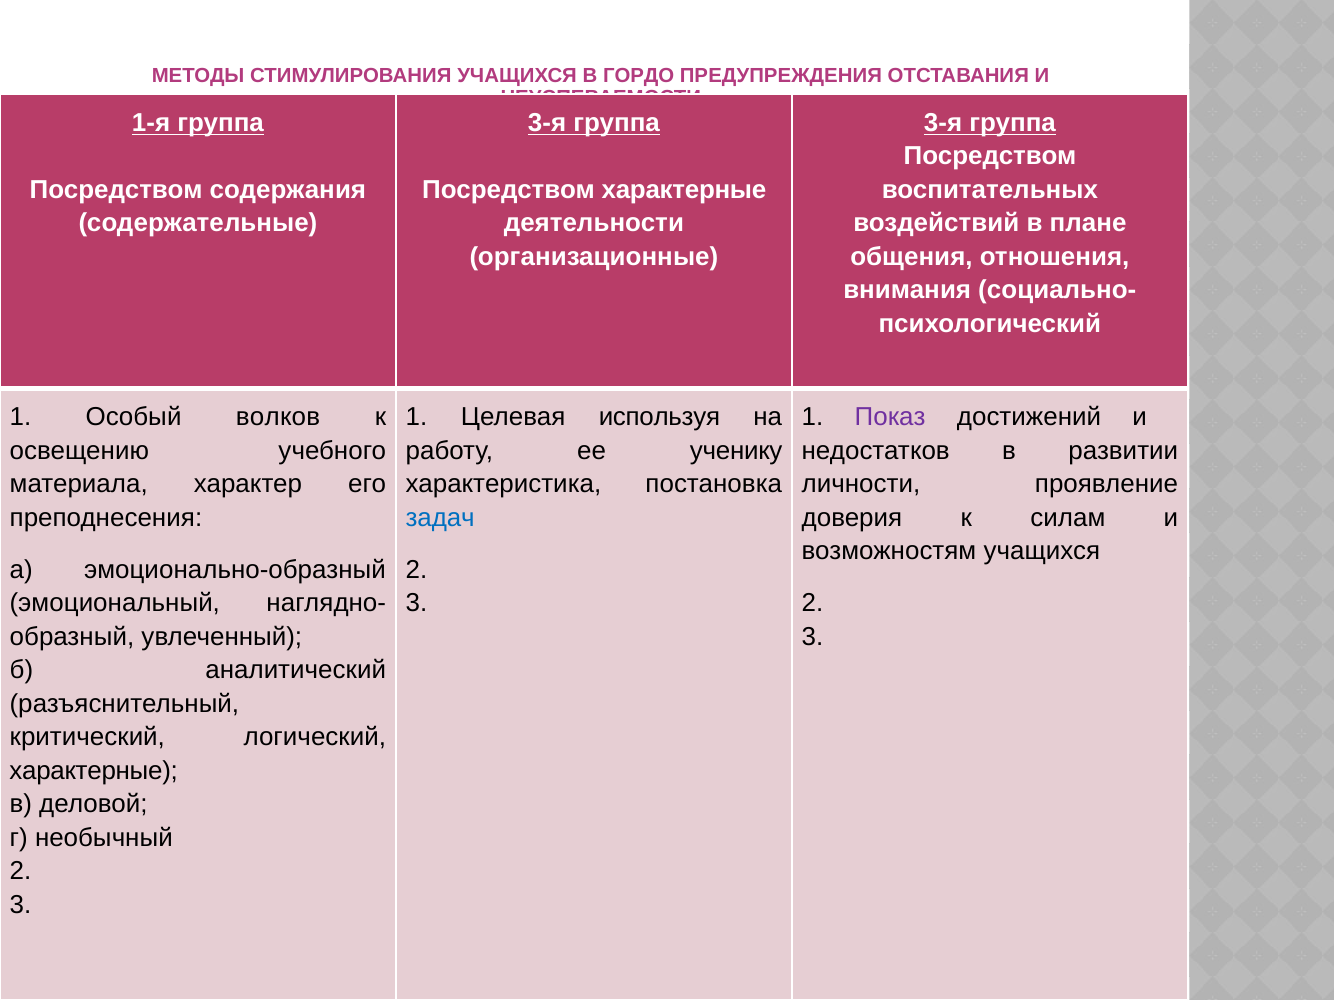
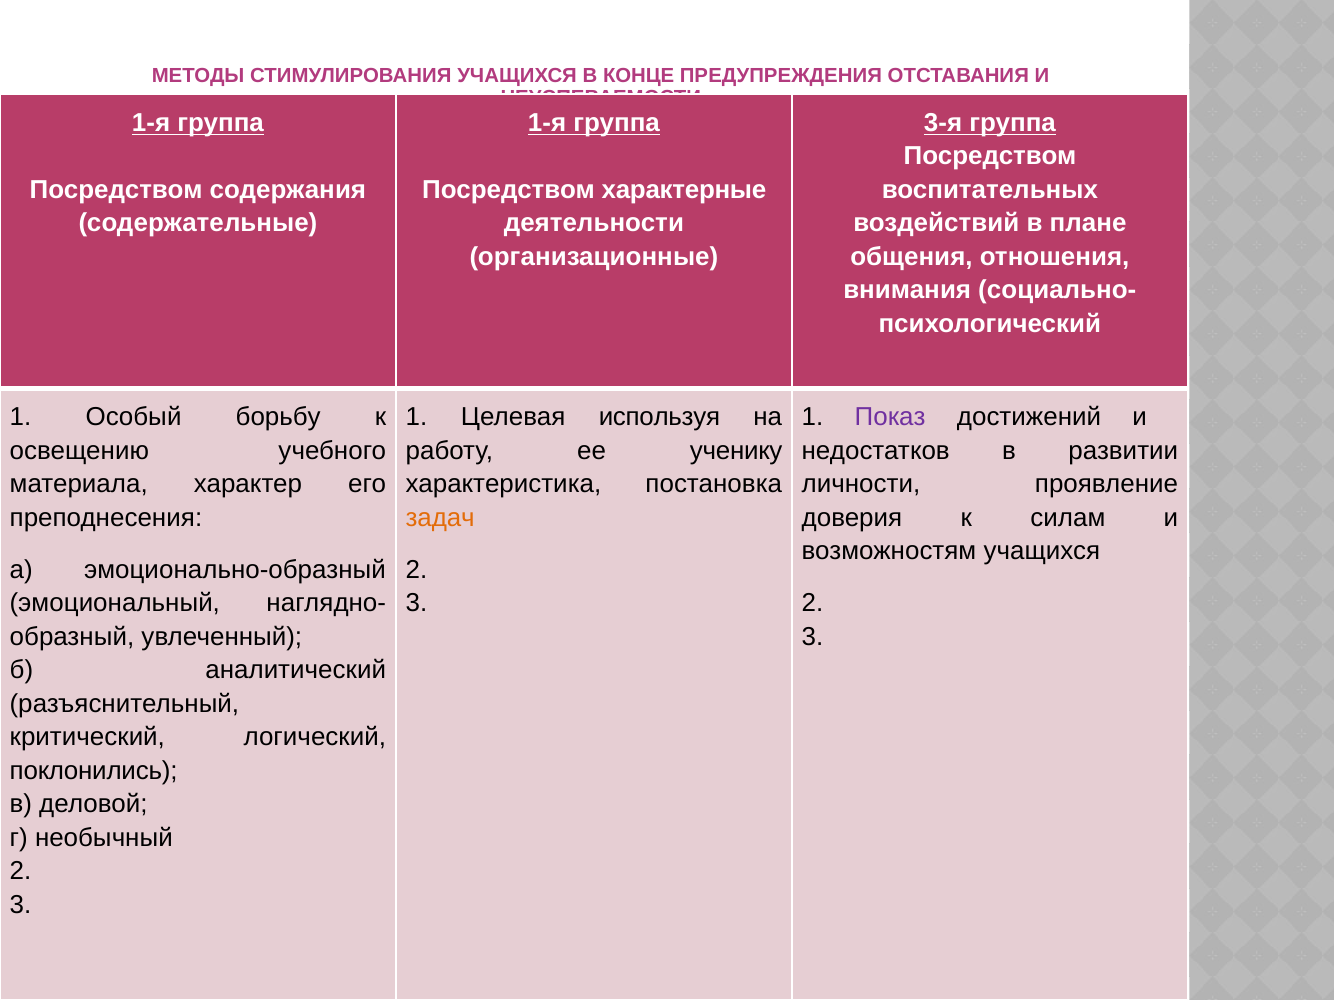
ГОРДО: ГОРДО -> КОНЦЕ (639, 76)
3-я: 3-я -> 1-я (547, 123)
волков: волков -> борьбу (278, 417)
задач colour: blue -> orange (440, 518)
характерные: характерные -> поклонились (94, 771)
